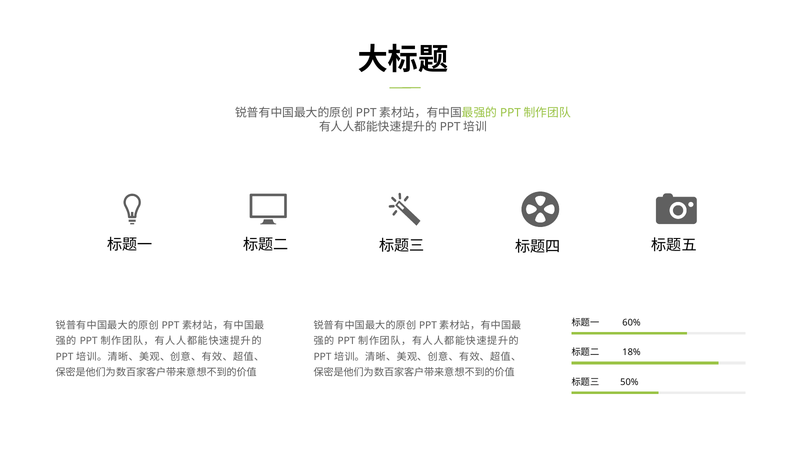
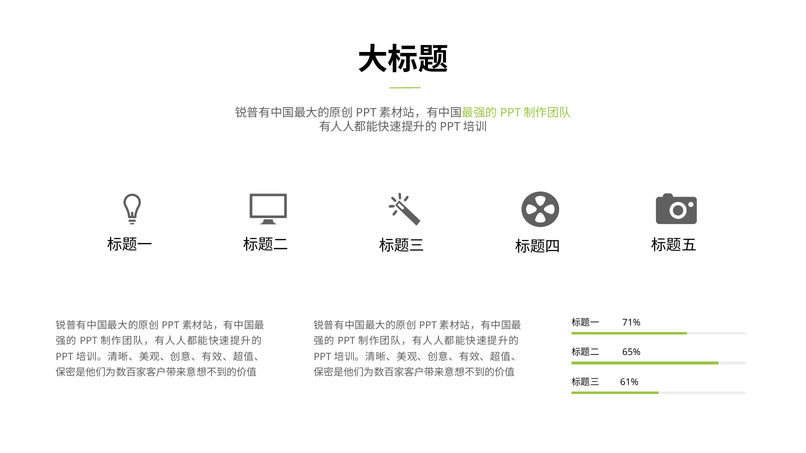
60%: 60% -> 71% (631, 323)
18%: 18% -> 65% (631, 353)
50%: 50% -> 61% (629, 382)
